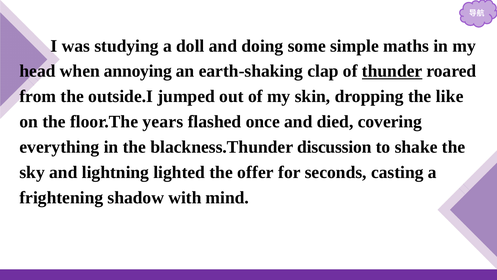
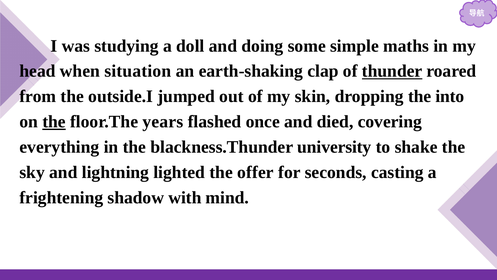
annoying: annoying -> situation (138, 71)
like: like -> into (450, 96)
the underline: none -> present (54, 122)
discussion: discussion -> university (334, 147)
